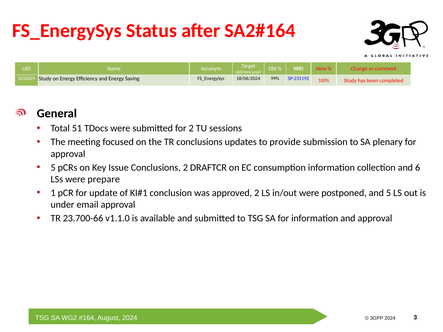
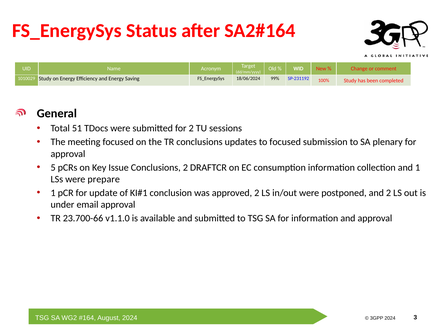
to provide: provide -> focused (285, 142)
and 6: 6 -> 1 (418, 168)
and 5: 5 -> 2 (389, 193)
